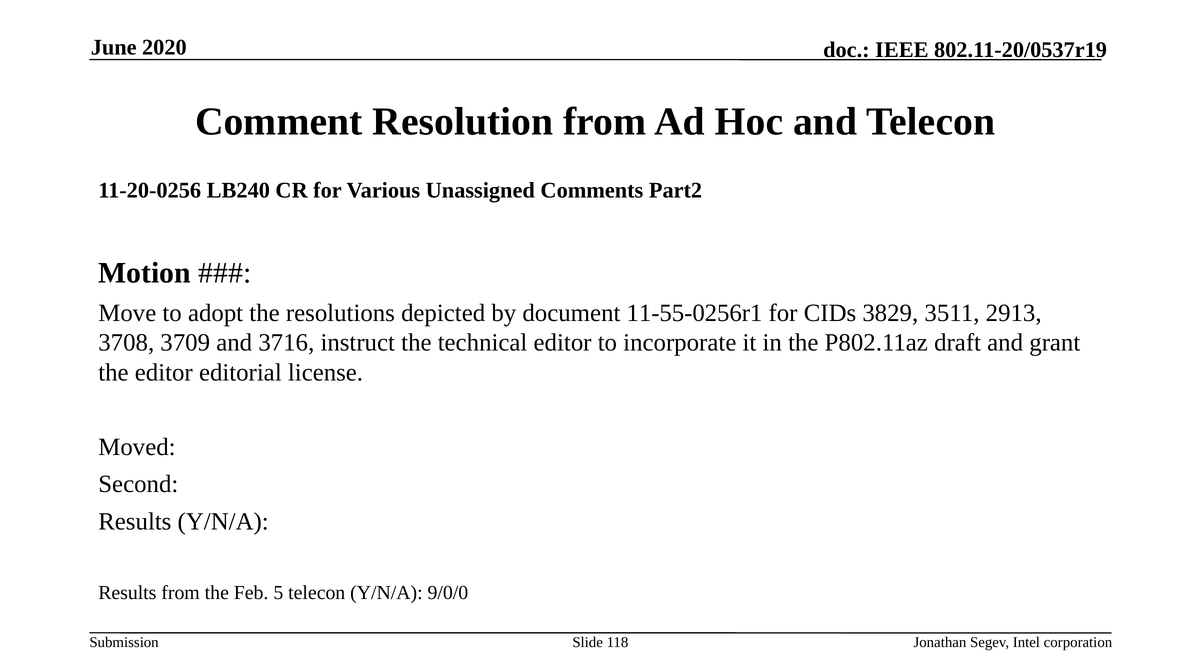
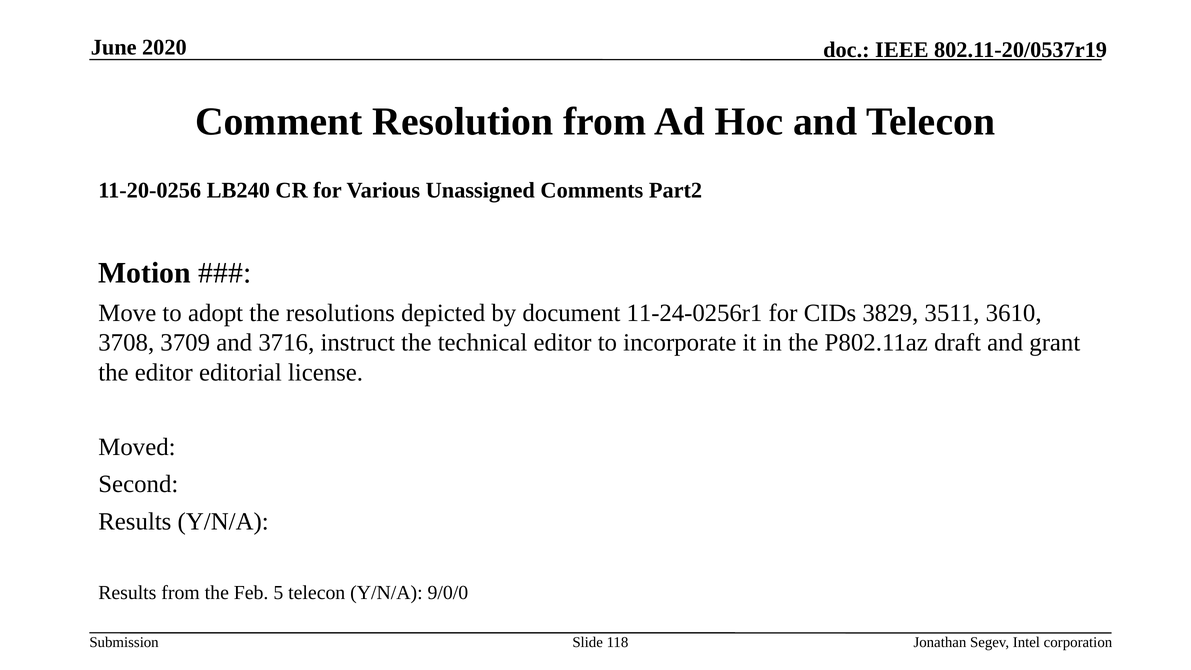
11-55-0256r1: 11-55-0256r1 -> 11-24-0256r1 (695, 313)
2913: 2913 -> 3610 (1014, 313)
